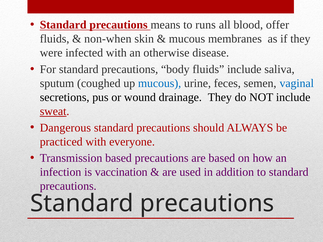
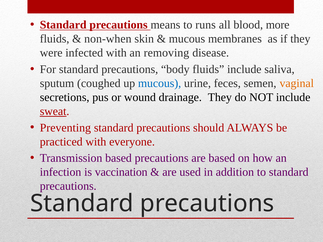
offer: offer -> more (278, 25)
otherwise: otherwise -> removing (166, 53)
vaginal colour: blue -> orange (297, 83)
Dangerous: Dangerous -> Preventing (65, 128)
